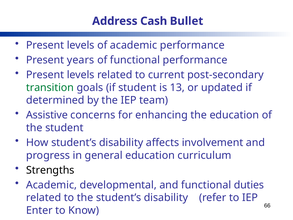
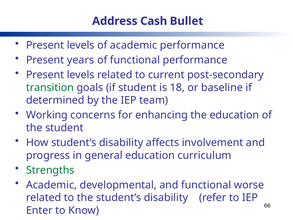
13: 13 -> 18 (177, 87)
updated: updated -> baseline (222, 87)
Assistive: Assistive -> Working (47, 115)
Strengths colour: black -> green (50, 170)
duties: duties -> worse (249, 185)
